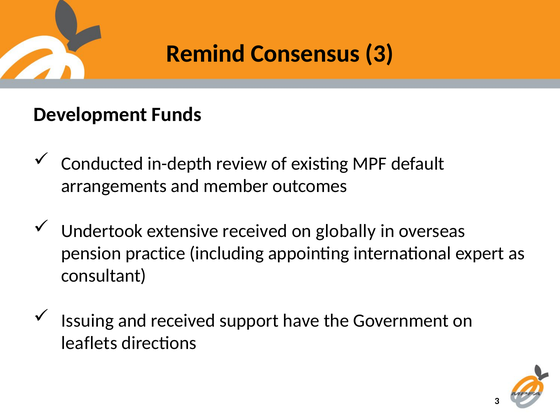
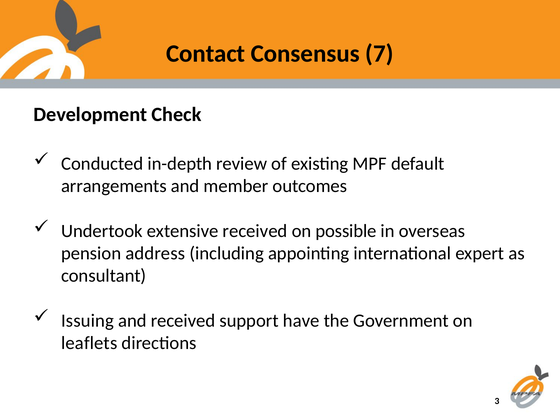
Remind: Remind -> Contact (206, 54)
Consensus 3: 3 -> 7 (379, 54)
Funds: Funds -> Check (176, 114)
globally: globally -> possible (346, 231)
practice: practice -> address (155, 253)
